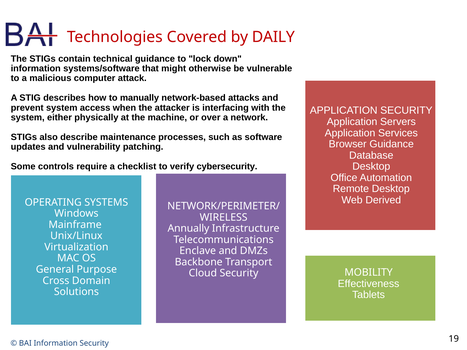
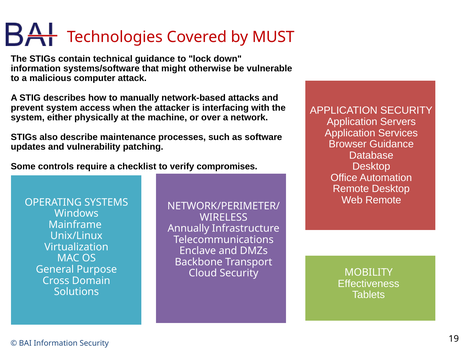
DAILY: DAILY -> MUST (273, 37)
cybersecurity: cybersecurity -> compromises (227, 167)
Web Derived: Derived -> Remote (383, 200)
